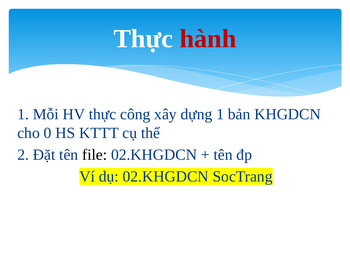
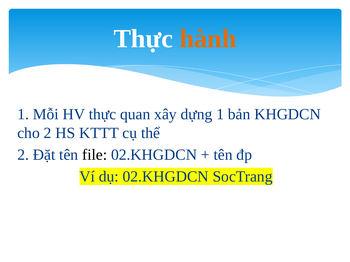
hành colour: red -> orange (208, 39)
công: công -> quan (135, 115)
cho 0: 0 -> 2 (48, 133)
